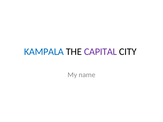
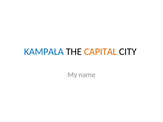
CAPITAL colour: purple -> orange (100, 52)
